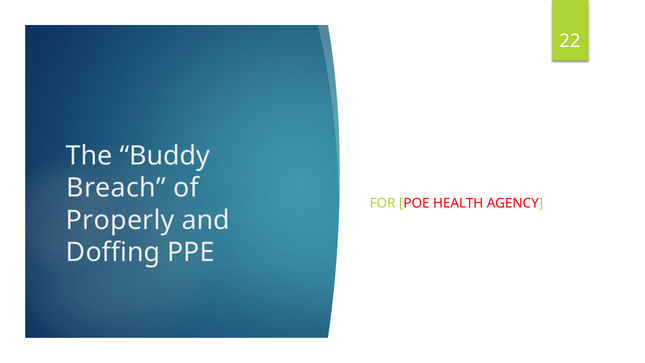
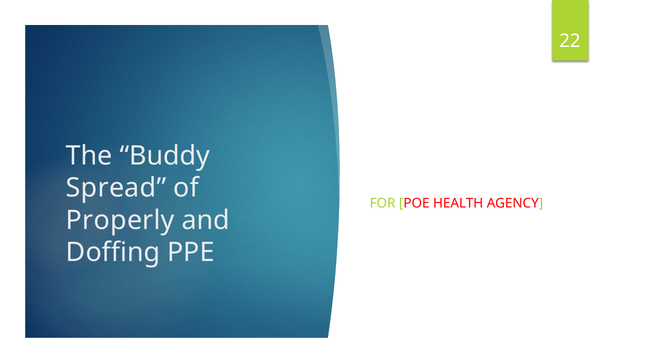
Breach: Breach -> Spread (116, 188)
